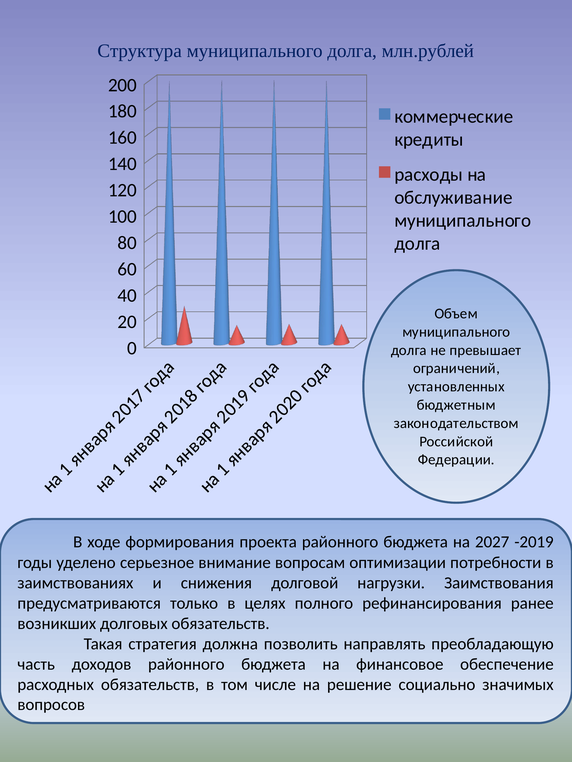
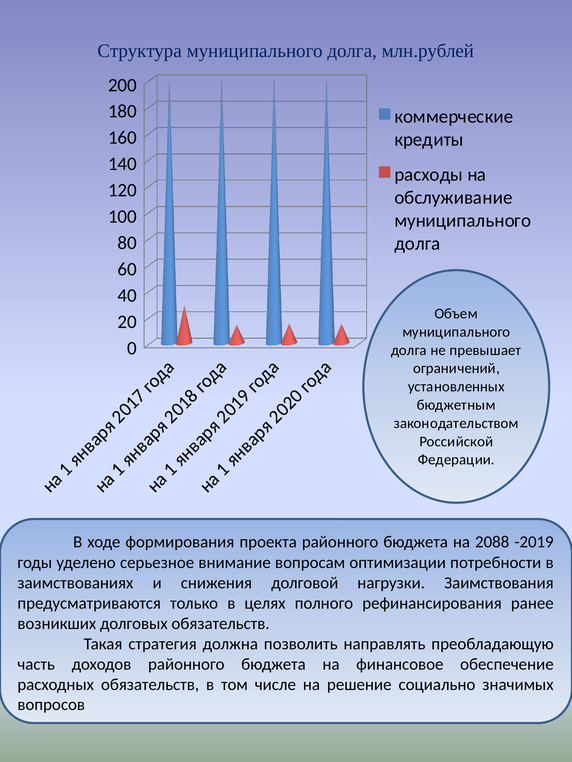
2027: 2027 -> 2088 (492, 542)
